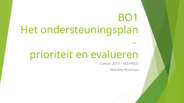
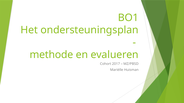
prioriteit: prioriteit -> methode (51, 55)
